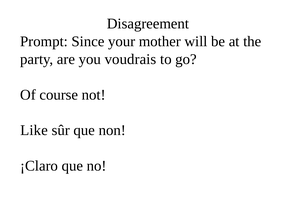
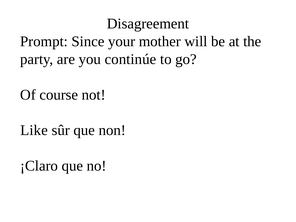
voudrais: voudrais -> continúe (130, 59)
